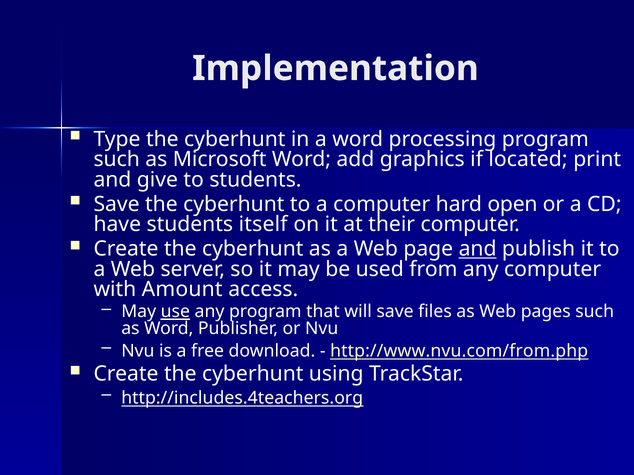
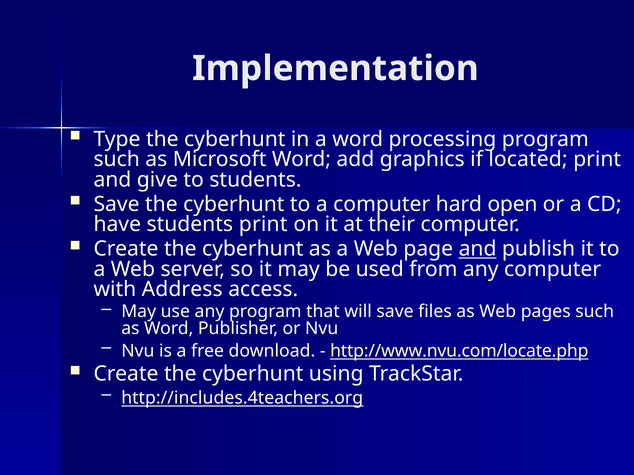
students itself: itself -> print (263, 225)
Amount: Amount -> Address (182, 290)
use underline: present -> none (175, 312)
http://www.nvu.com/from.php: http://www.nvu.com/from.php -> http://www.nvu.com/locate.php (459, 351)
